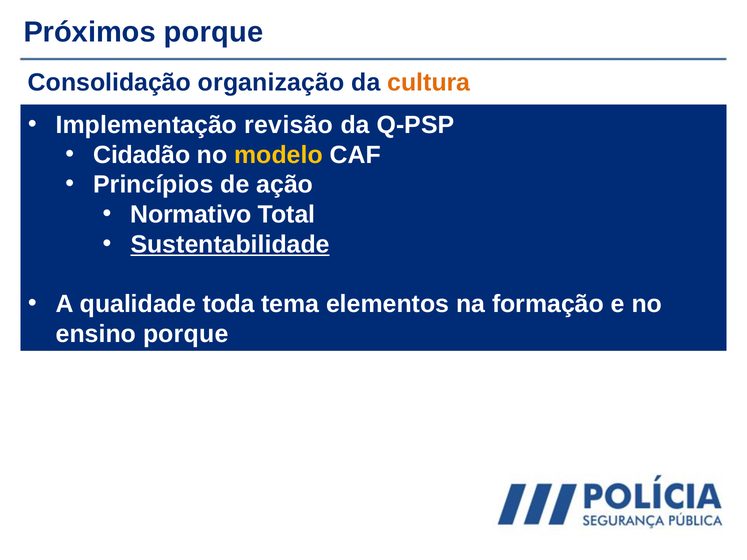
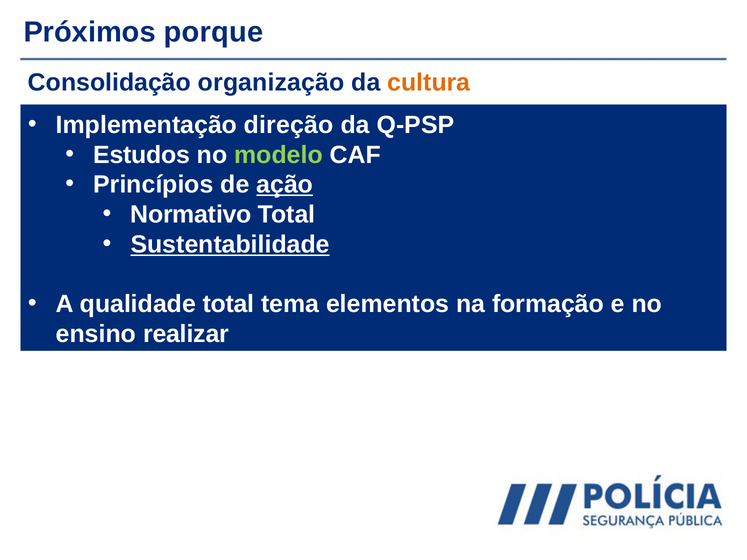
revisão: revisão -> direção (289, 125)
Cidadão: Cidadão -> Estudos (142, 155)
modelo colour: yellow -> light green (279, 155)
ação underline: none -> present (285, 185)
qualidade toda: toda -> total (229, 304)
ensino porque: porque -> realizar (186, 334)
